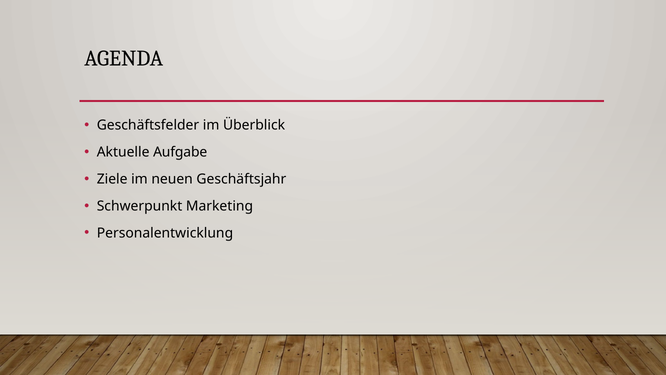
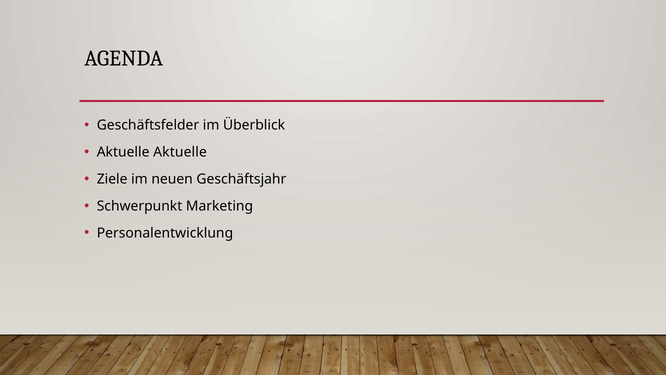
Aktuelle Aufgabe: Aufgabe -> Aktuelle (180, 152)
